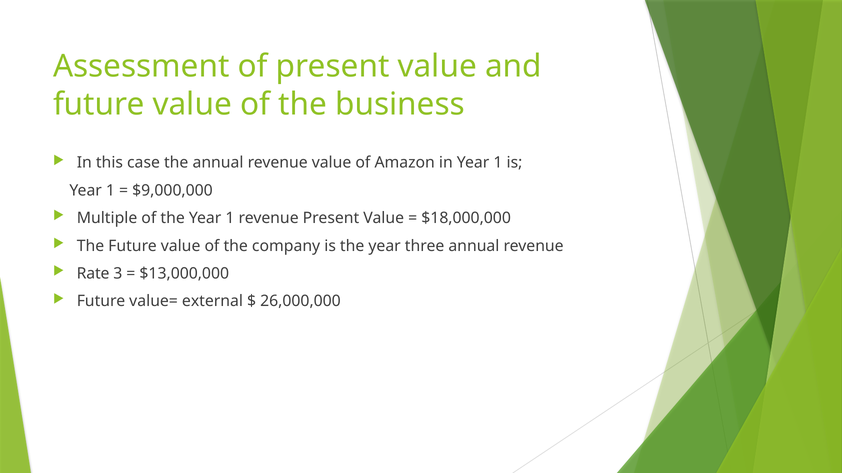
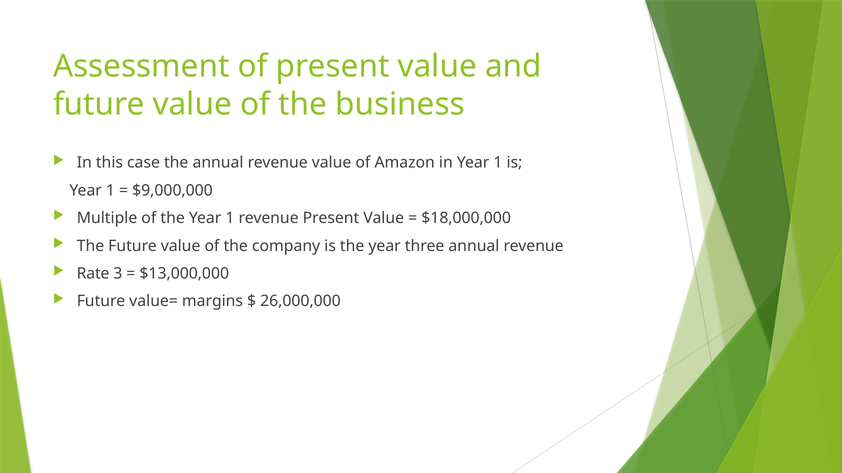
external: external -> margins (212, 302)
